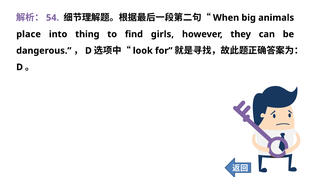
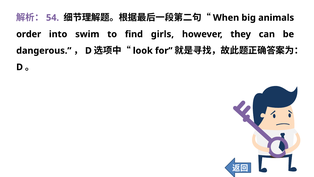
place: place -> order (29, 34)
thing: thing -> swim (87, 34)
